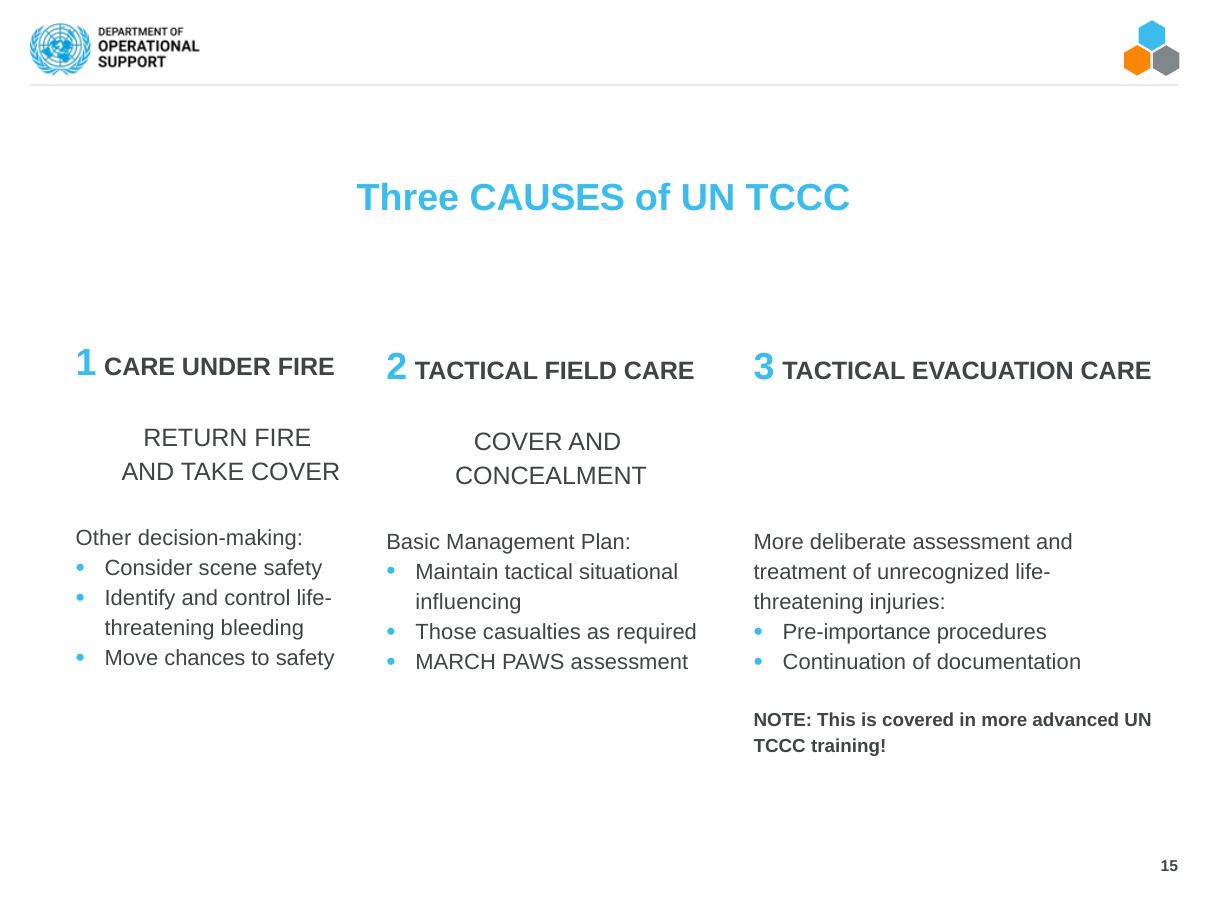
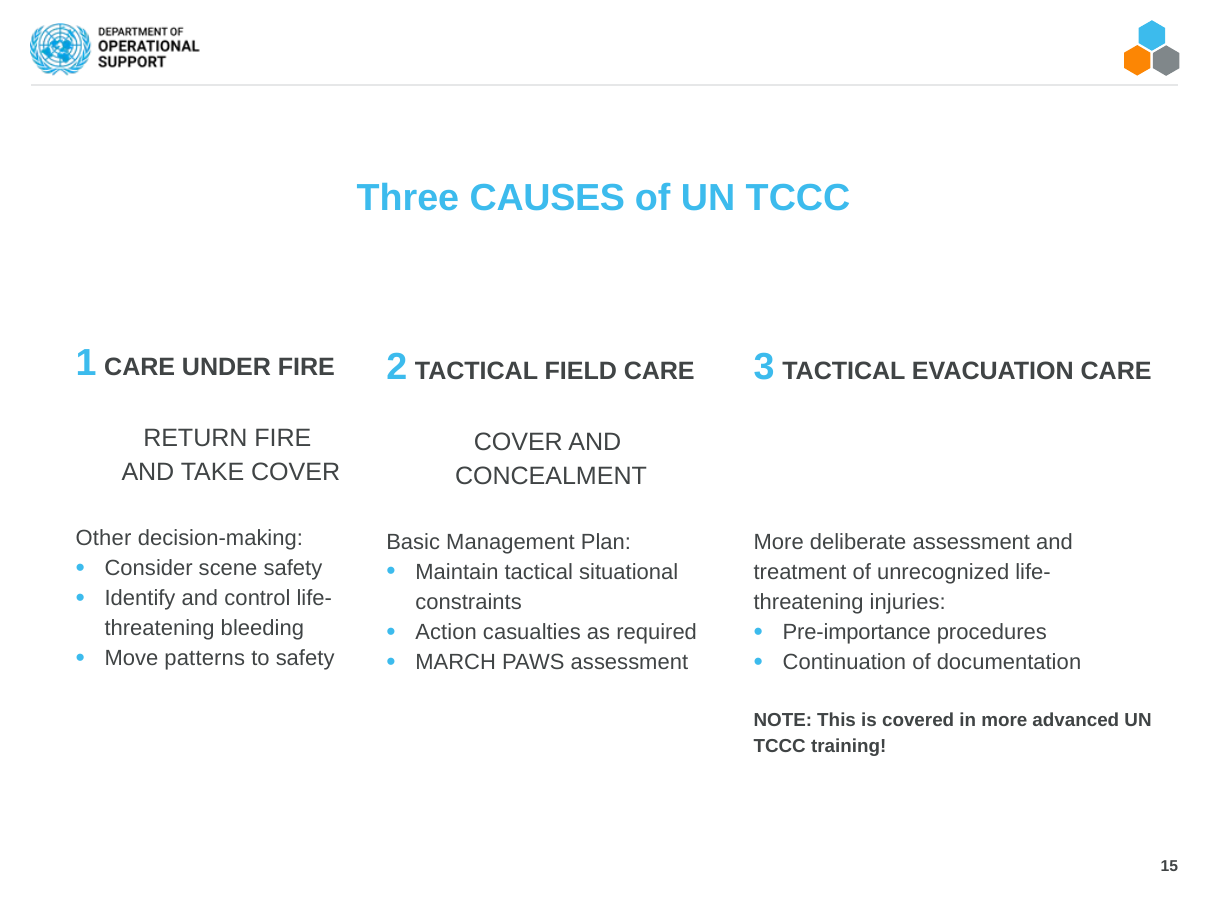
influencing: influencing -> constraints (469, 602)
Those: Those -> Action (446, 633)
chances: chances -> patterns (205, 659)
